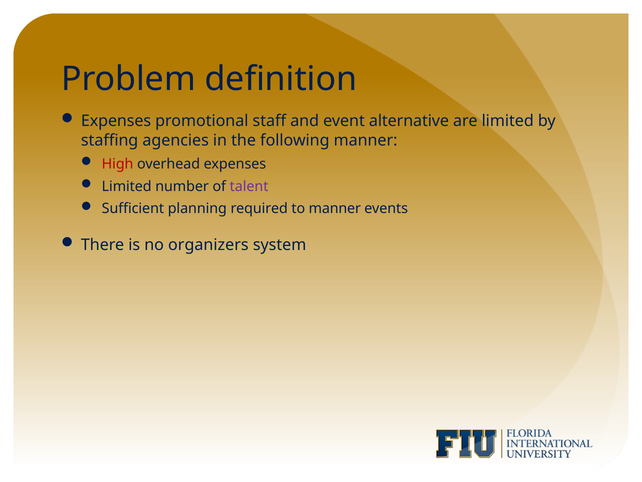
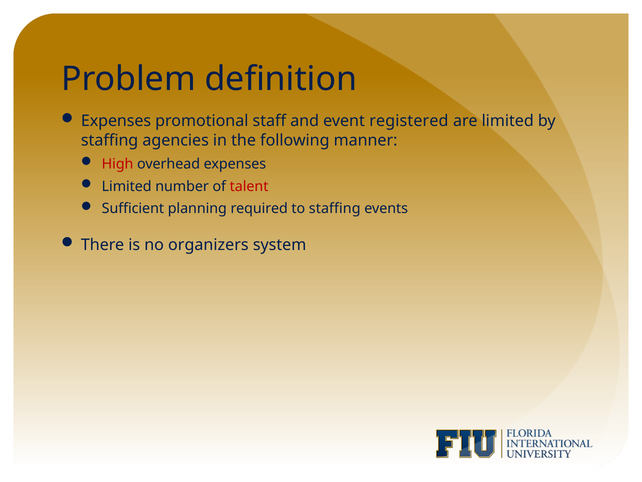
alternative: alternative -> registered (409, 121)
talent colour: purple -> red (249, 186)
to manner: manner -> staffing (335, 209)
